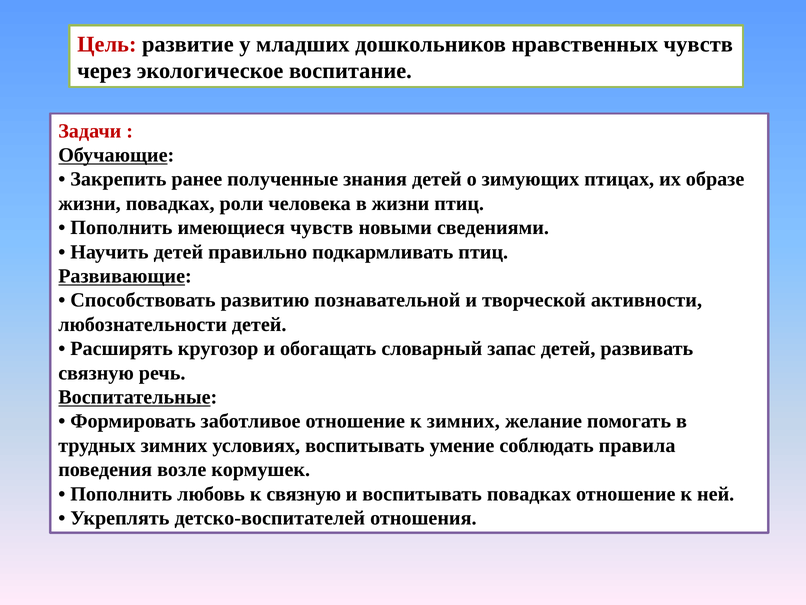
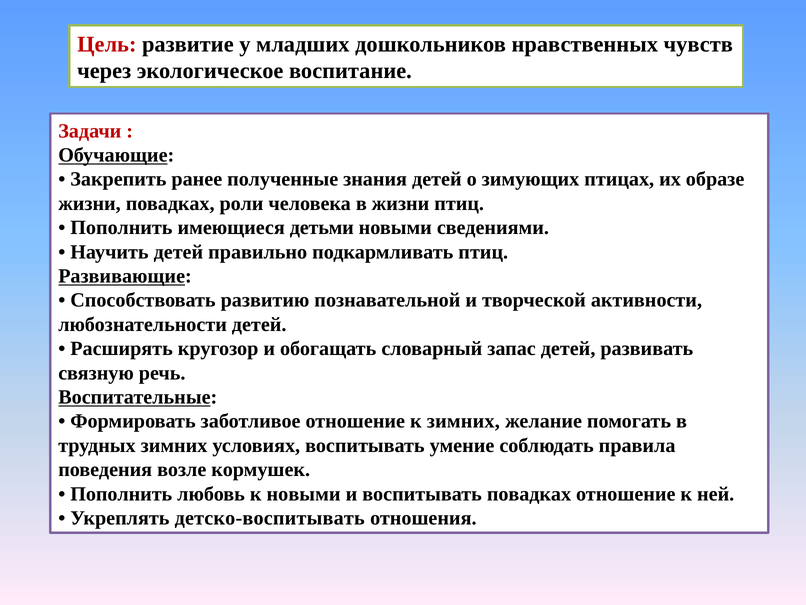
имеющиеся чувств: чувств -> детьми (322, 228)
к связную: связную -> новыми (304, 493)
детско-воспитателей: детско-воспитателей -> детско-воспитывать (270, 518)
